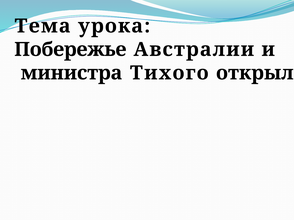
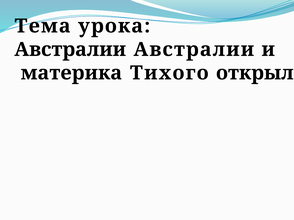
Побережье: Побережье -> Австралии (70, 50)
министра: министра -> материка (71, 73)
